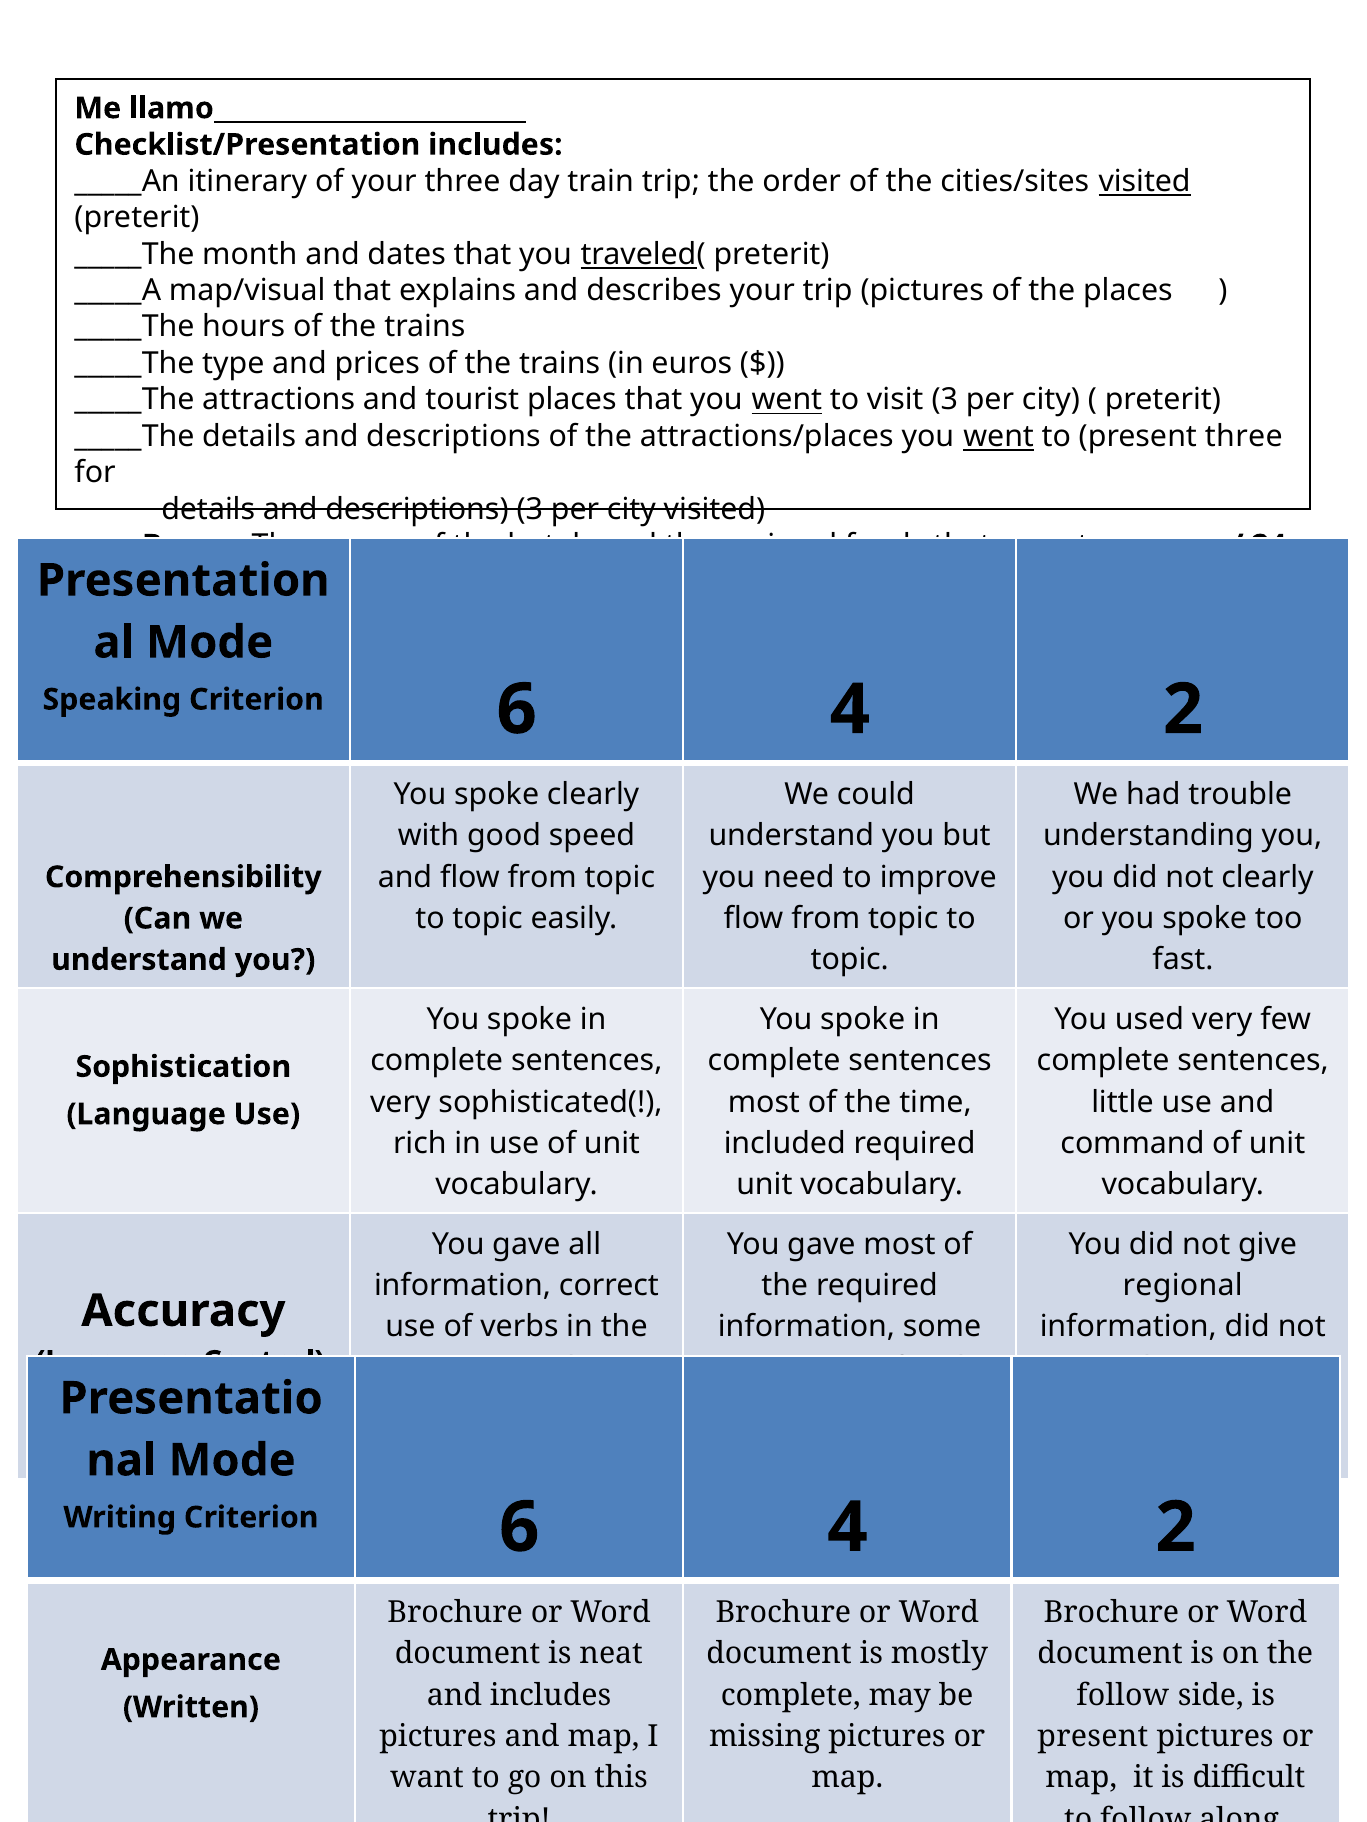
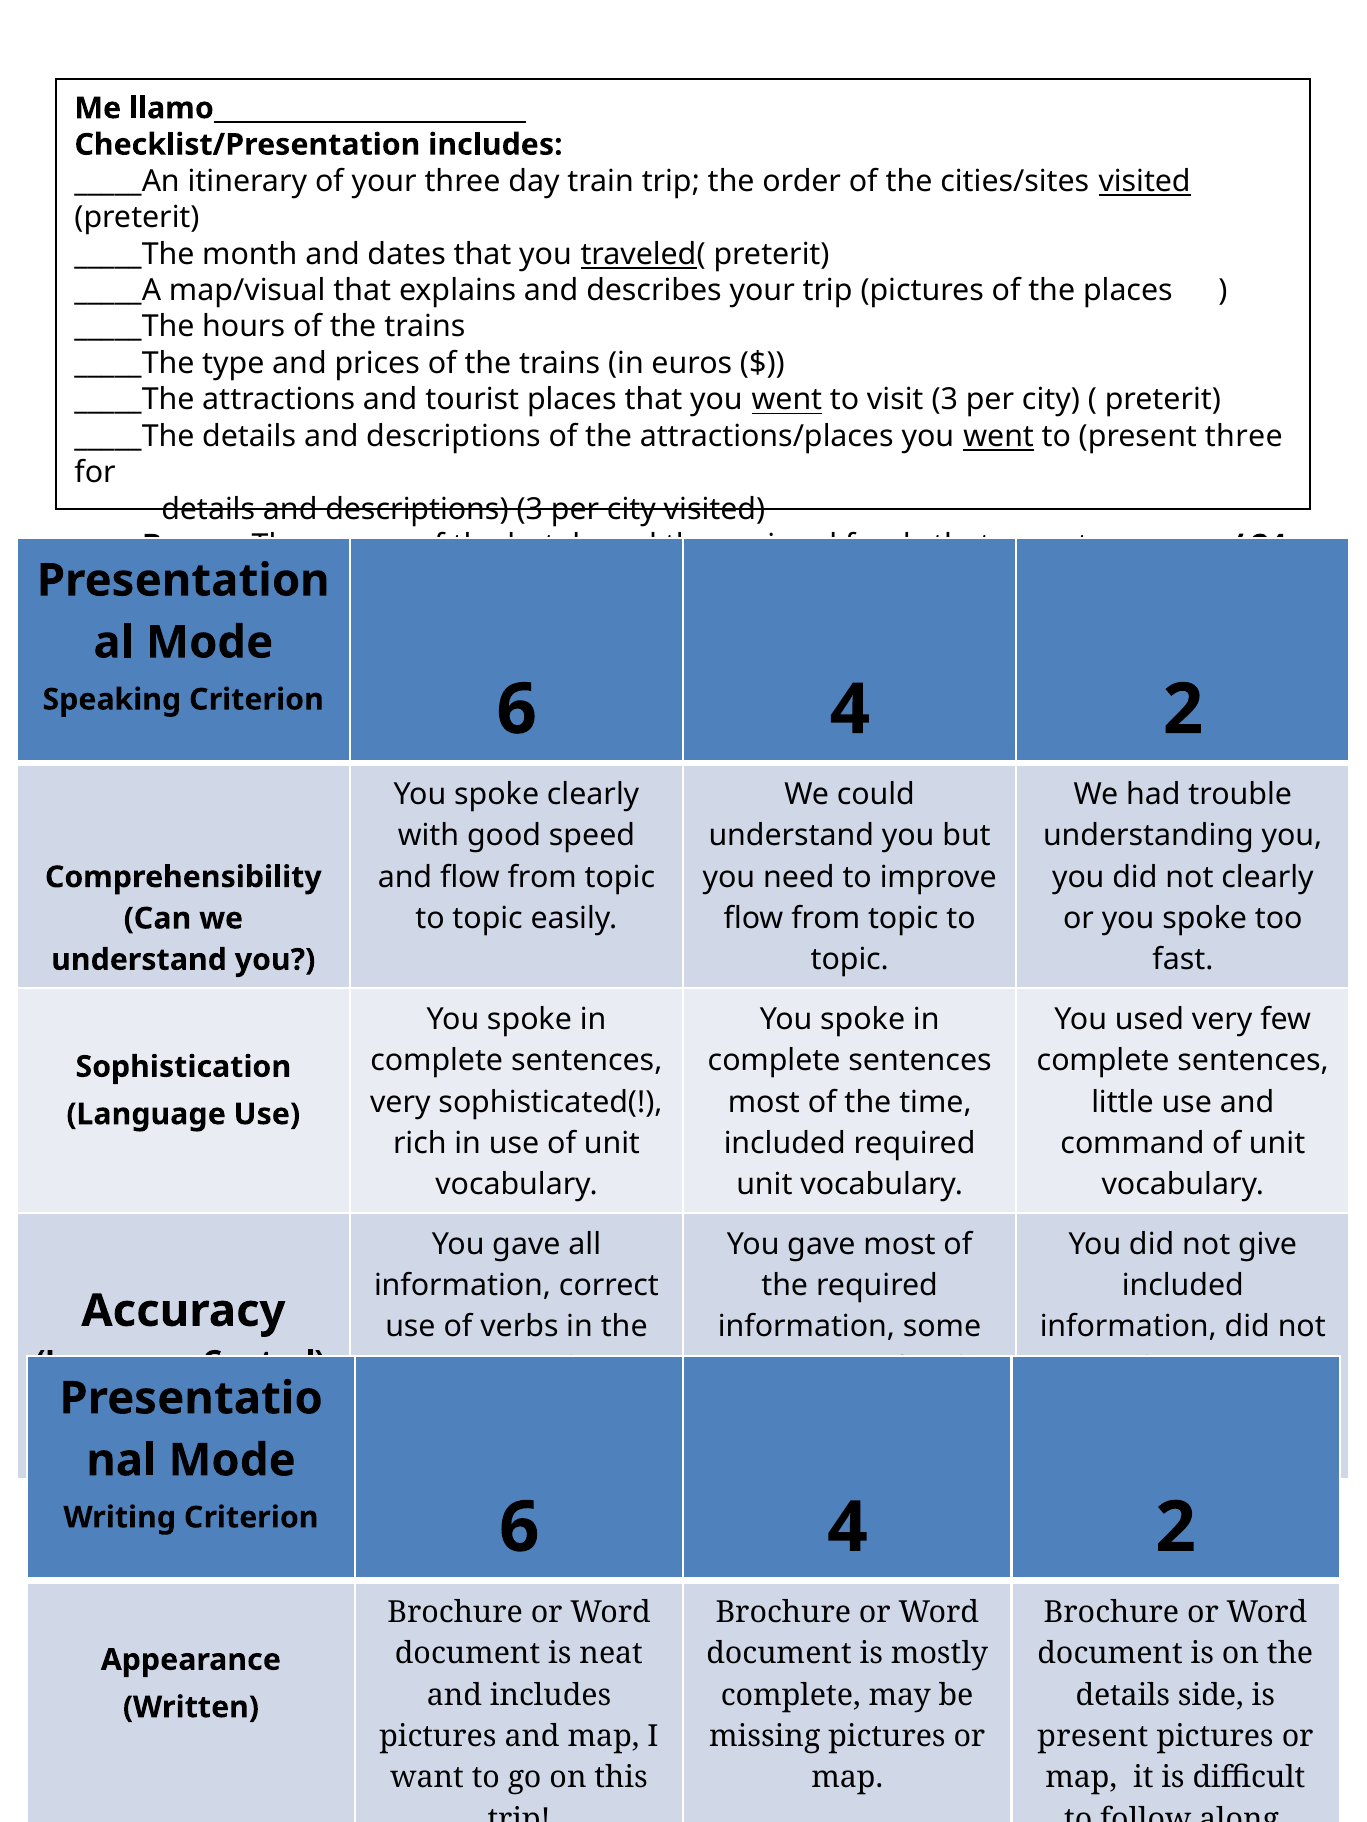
regional: regional -> included (1183, 1286)
follow: follow -> details (1123, 1696)
